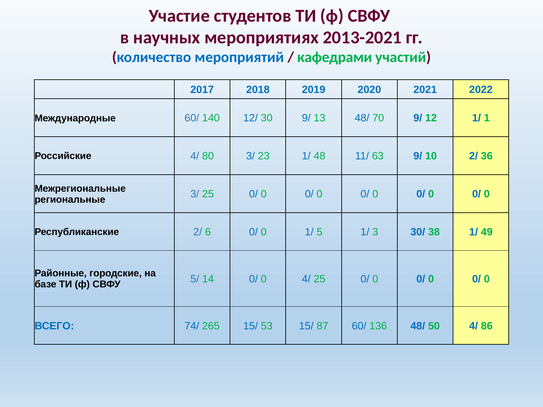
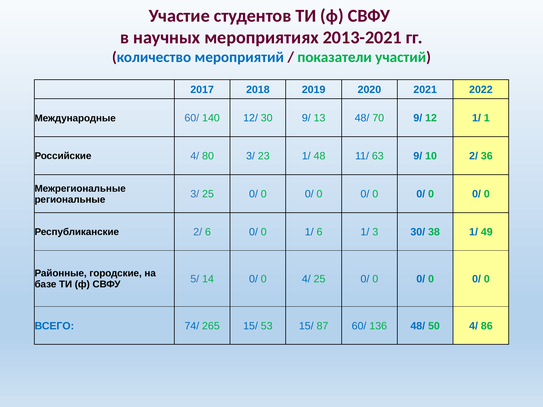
кафедрами: кафедрами -> показатели (335, 57)
1/ 5: 5 -> 6 (320, 232)
